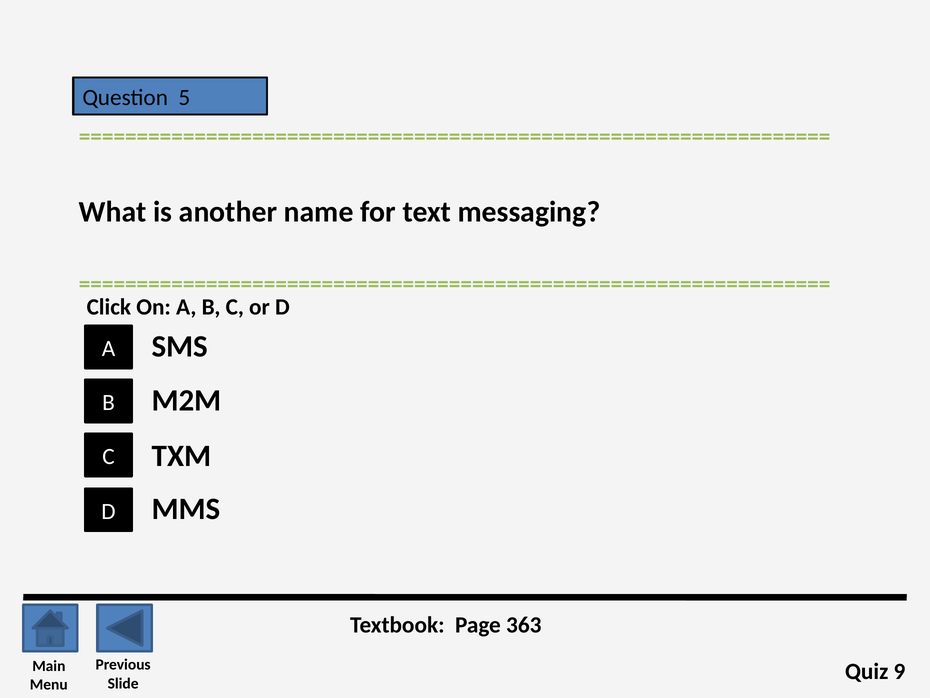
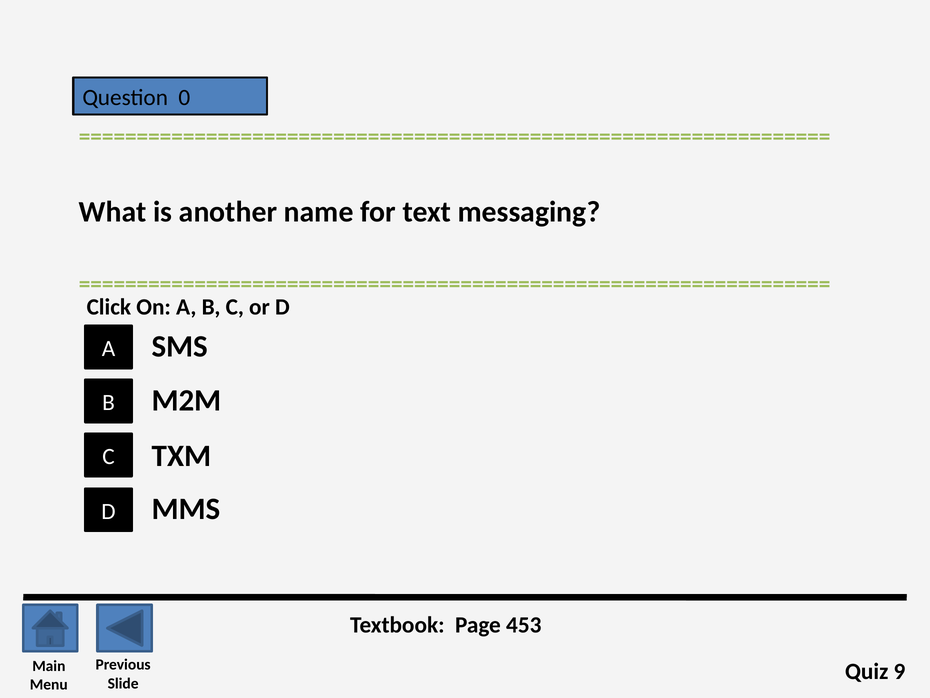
5: 5 -> 0 (184, 98)
363: 363 -> 453 (524, 625)
